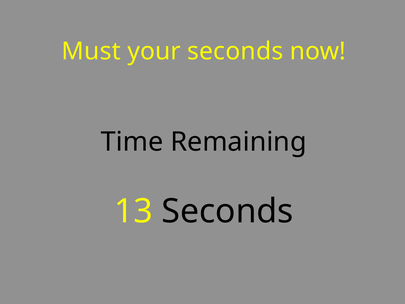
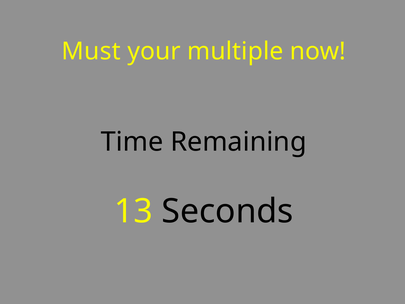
your seconds: seconds -> multiple (235, 51)
